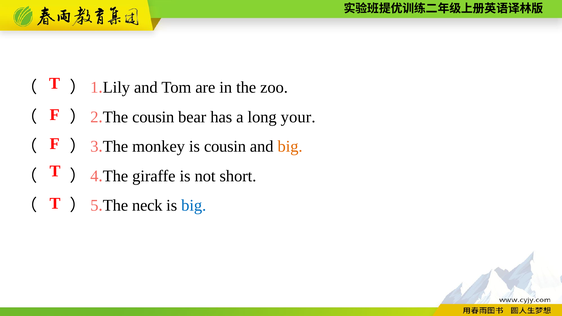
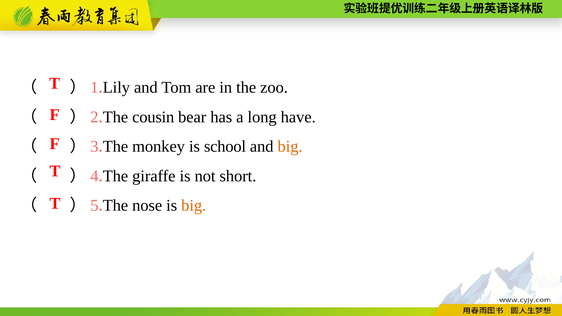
your: your -> have (298, 117)
is cousin: cousin -> school (225, 147)
neck: neck -> nose (147, 206)
big colour: blue -> orange (194, 206)
